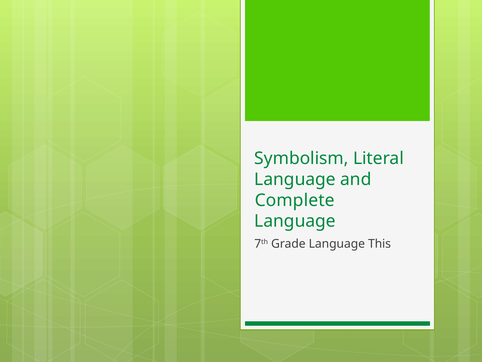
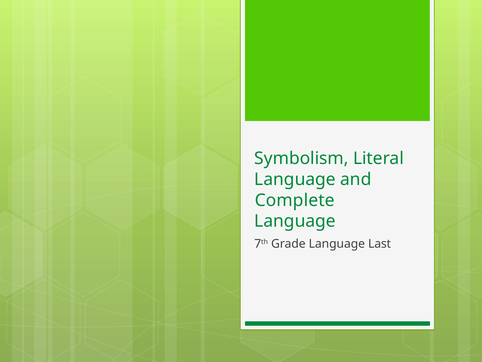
This: This -> Last (380, 244)
